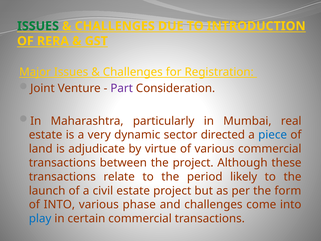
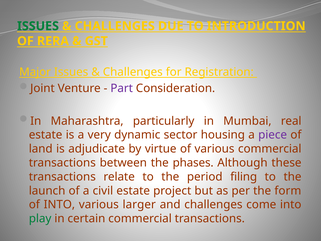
directed: directed -> housing (223, 135)
piece colour: blue -> purple (273, 135)
the project: project -> phases (193, 163)
likely: likely -> filing (244, 177)
phase: phase -> larger (139, 204)
play colour: blue -> green (40, 218)
